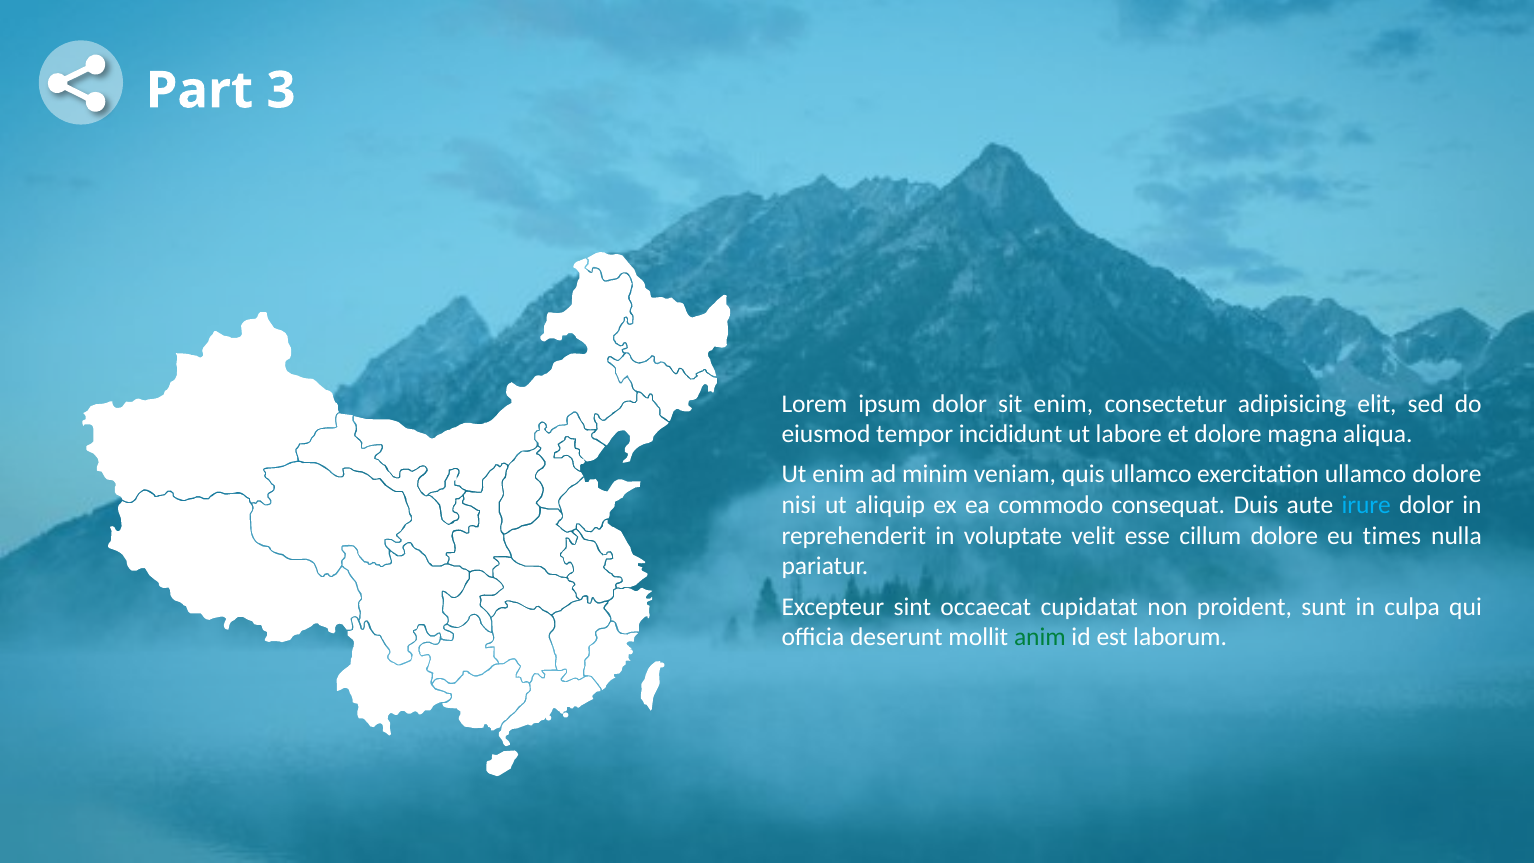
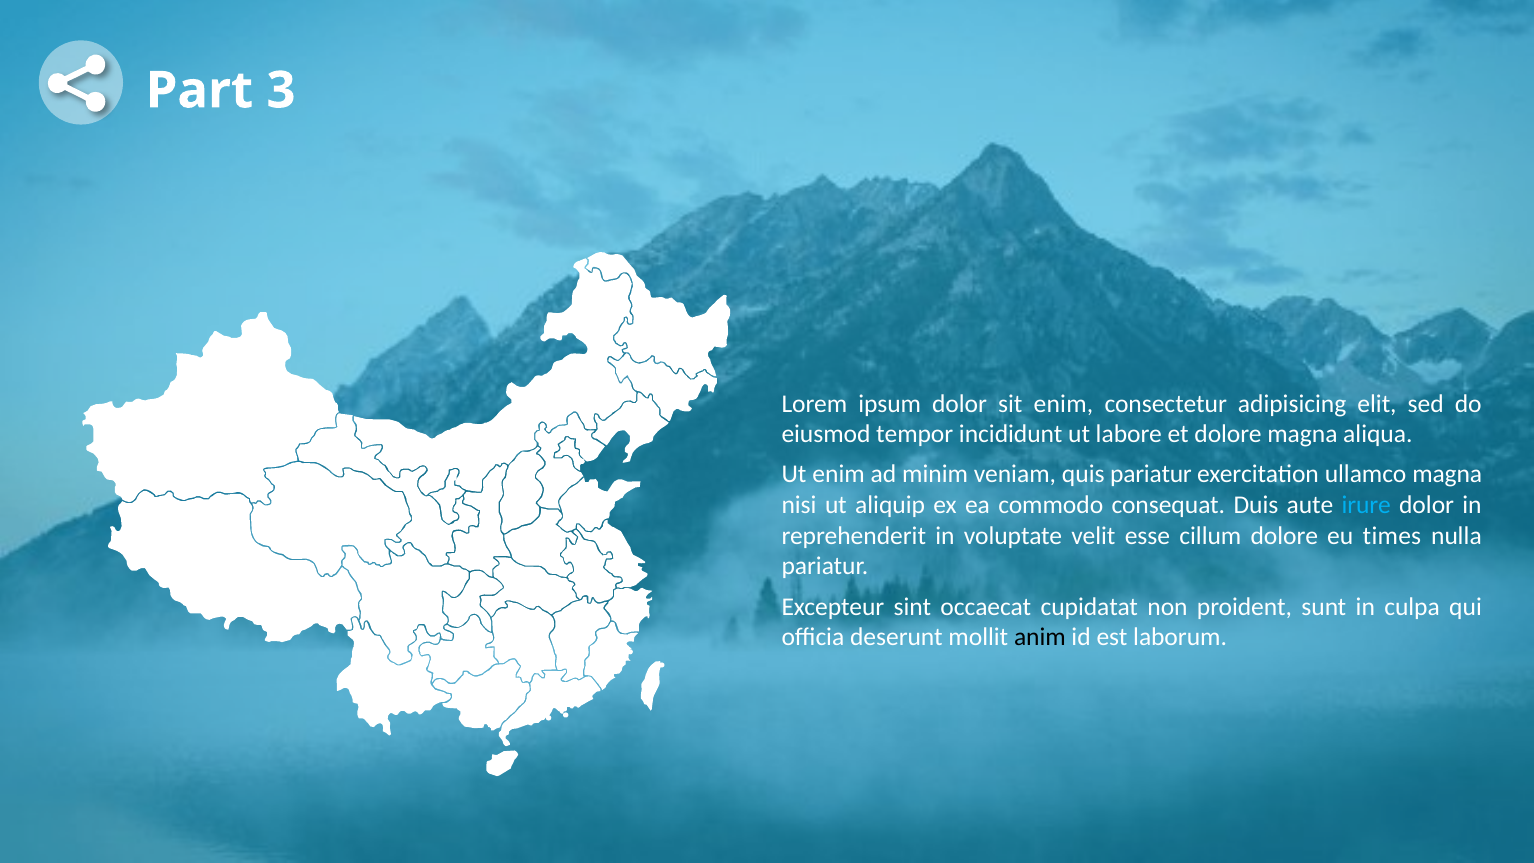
quis ullamco: ullamco -> pariatur (1151, 474)
ullamco dolore: dolore -> magna (1447, 474)
anim colour: green -> black (1040, 637)
